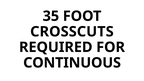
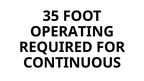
CROSSCUTS: CROSSCUTS -> OPERATING (72, 32)
